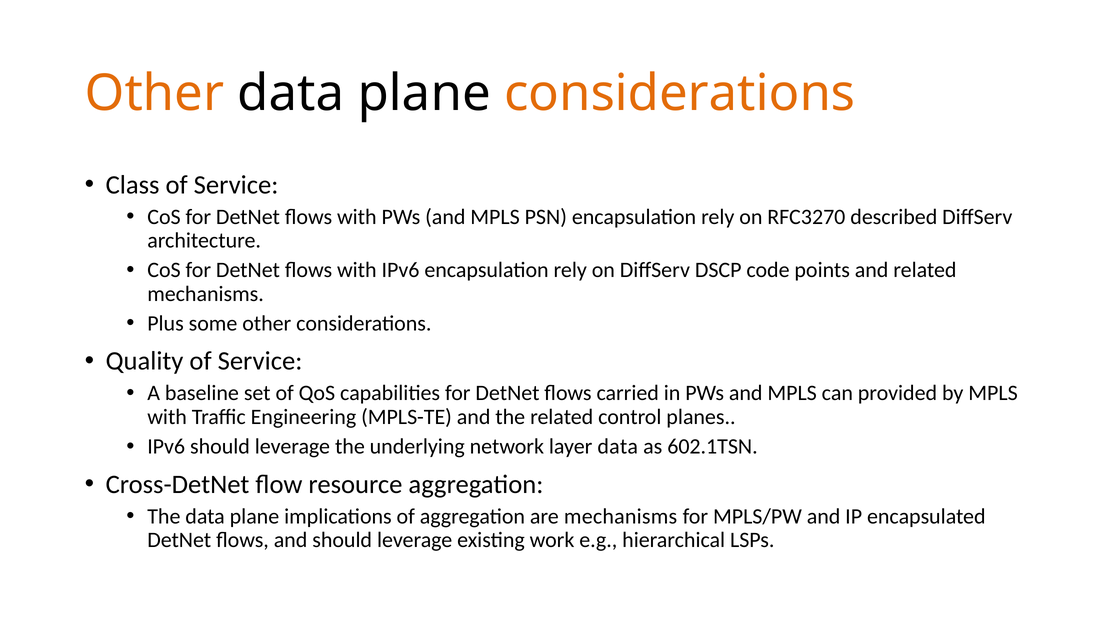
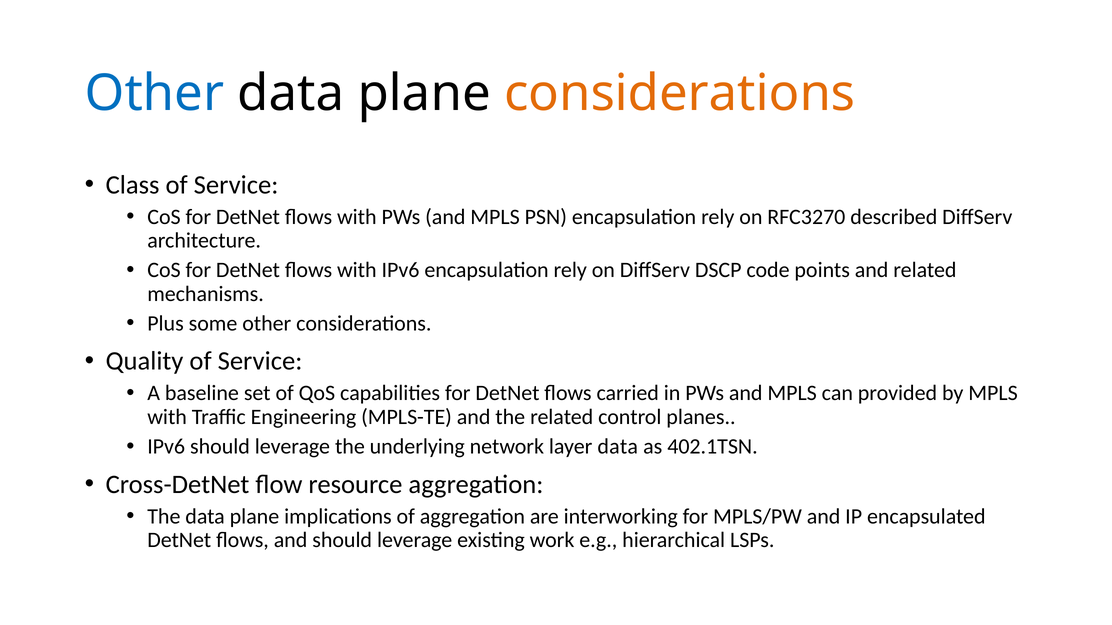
Other colour: orange -> blue (154, 93)
602.1TSN: 602.1TSN -> 402.1TSN (712, 447)
are mechanisms: mechanisms -> interworking (621, 517)
